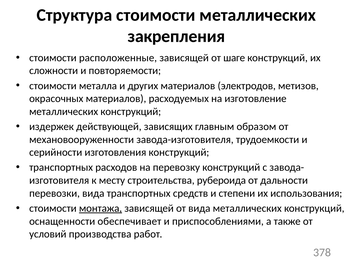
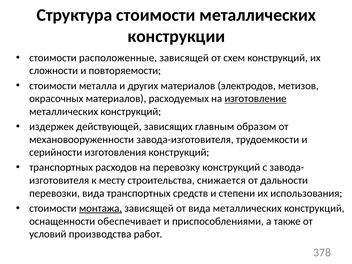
закрепления: закрепления -> конструкции (176, 36)
шаге: шаге -> схем (234, 58)
изготовление underline: none -> present (256, 99)
рубероида: рубероида -> снижается (221, 180)
